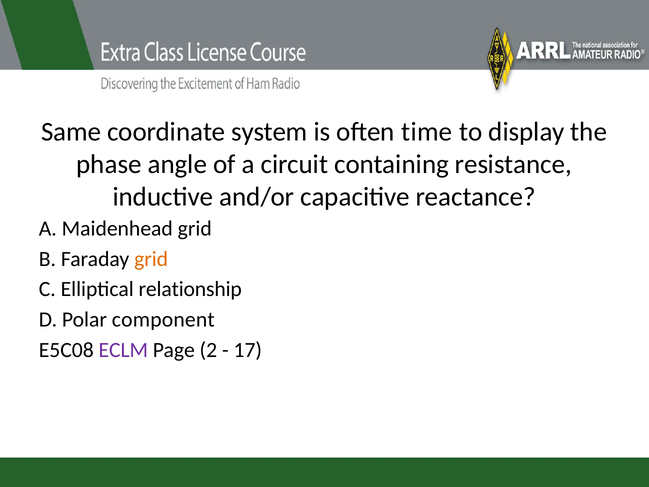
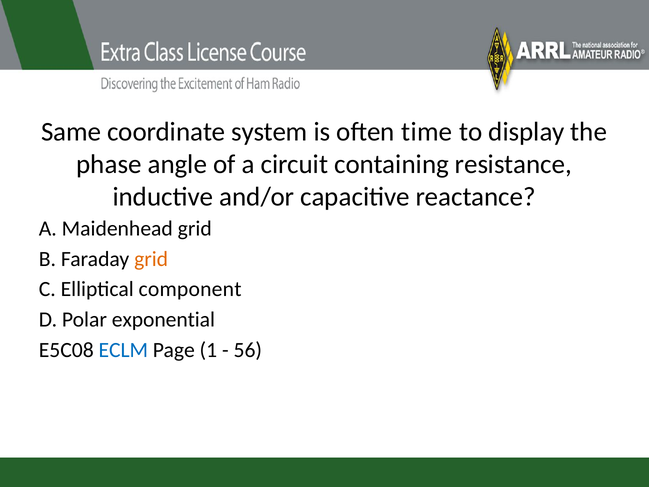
relationship: relationship -> component (190, 289)
component: component -> exponential (163, 319)
ECLM colour: purple -> blue (123, 350)
2: 2 -> 1 (208, 350)
17: 17 -> 56 (248, 350)
